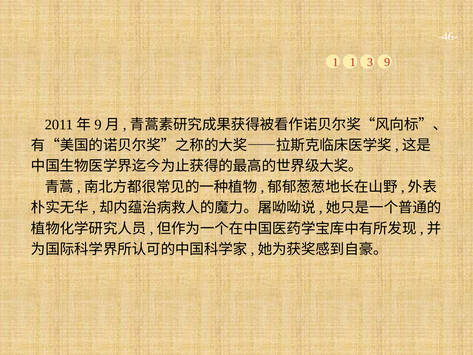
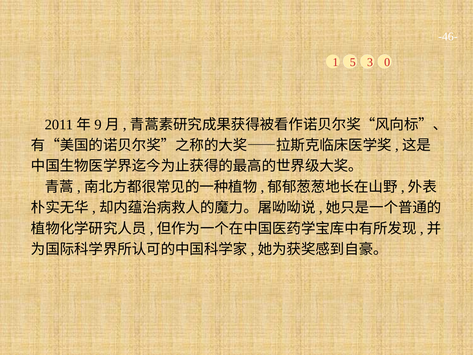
1 1: 1 -> 5 (353, 62)
9: 9 -> 0 (387, 62)
